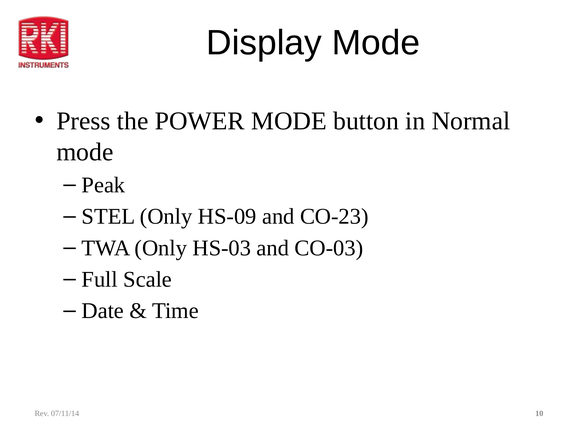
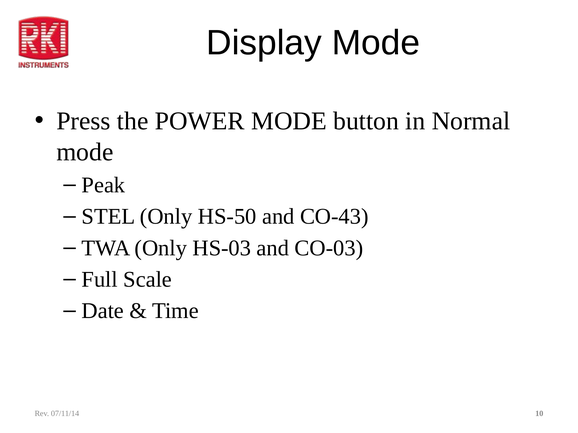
HS-09: HS-09 -> HS-50 (227, 217)
CO-23: CO-23 -> CO-43 (334, 217)
